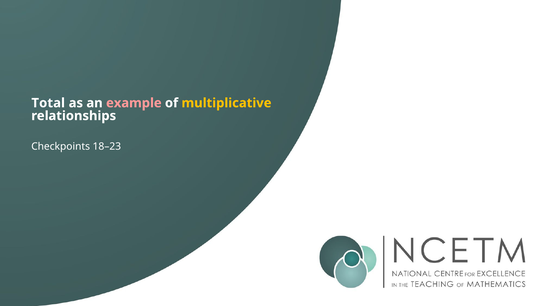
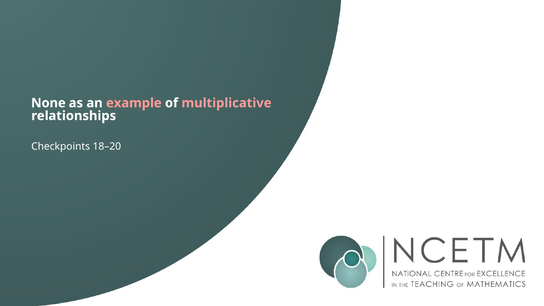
Total: Total -> None (48, 103)
multiplicative colour: yellow -> pink (226, 103)
18–23: 18–23 -> 18–20 (107, 147)
